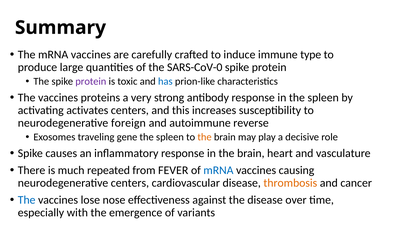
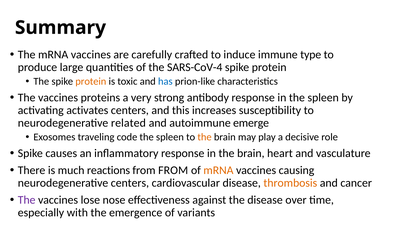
SARS-CoV-0: SARS-CoV-0 -> SARS-CoV-4 (195, 67)
protein colour: purple -> orange (91, 82)
foreign: foreign -> related (128, 123)
reverse: reverse -> emerge (251, 123)
gene: gene -> code (127, 137)
repeated: repeated -> reactions (109, 171)
from FEVER: FEVER -> FROM (173, 171)
mRNA colour: blue -> orange (218, 171)
The colour: blue -> purple (27, 200)
